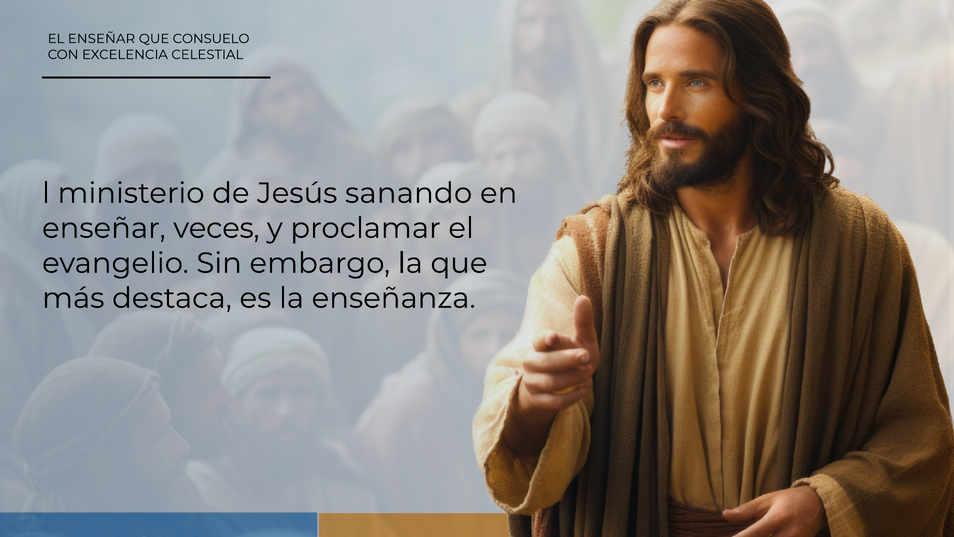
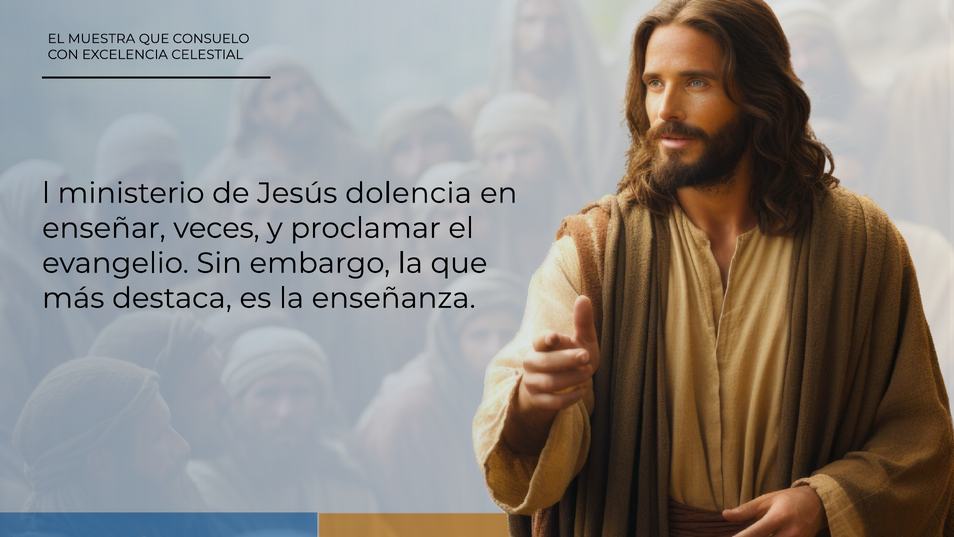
EL ENSEÑAR: ENSEÑAR -> MUESTRA (102, 39)
sanando: sanando -> dolencia (409, 193)
